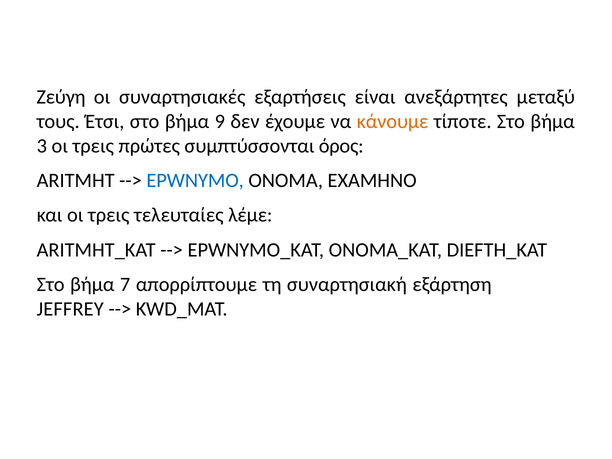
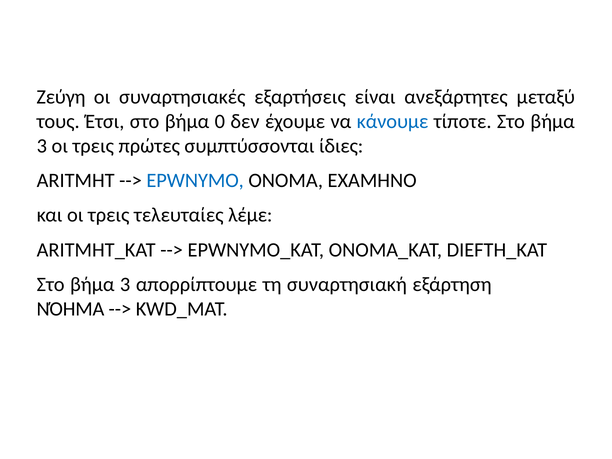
9: 9 -> 0 (220, 121)
κάνουμε colour: orange -> blue (393, 121)
όρος: όρος -> ίδιες (341, 146)
7: 7 -> 3 (125, 284)
JEFFREY: JEFFREY -> ΝΌΗΜΑ (70, 309)
